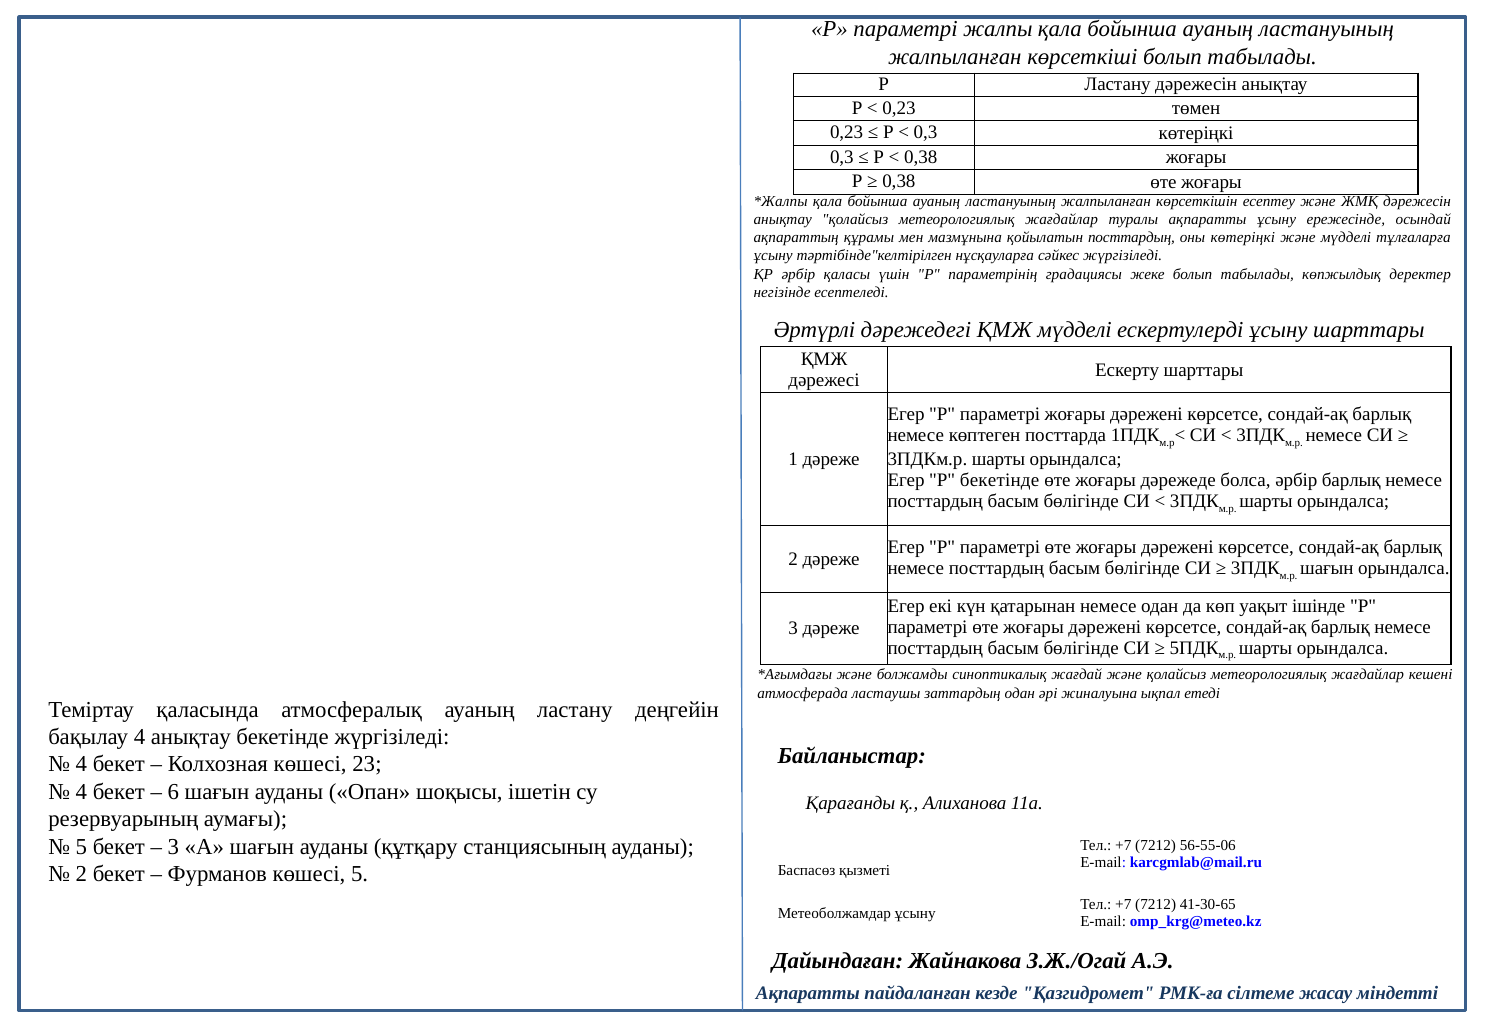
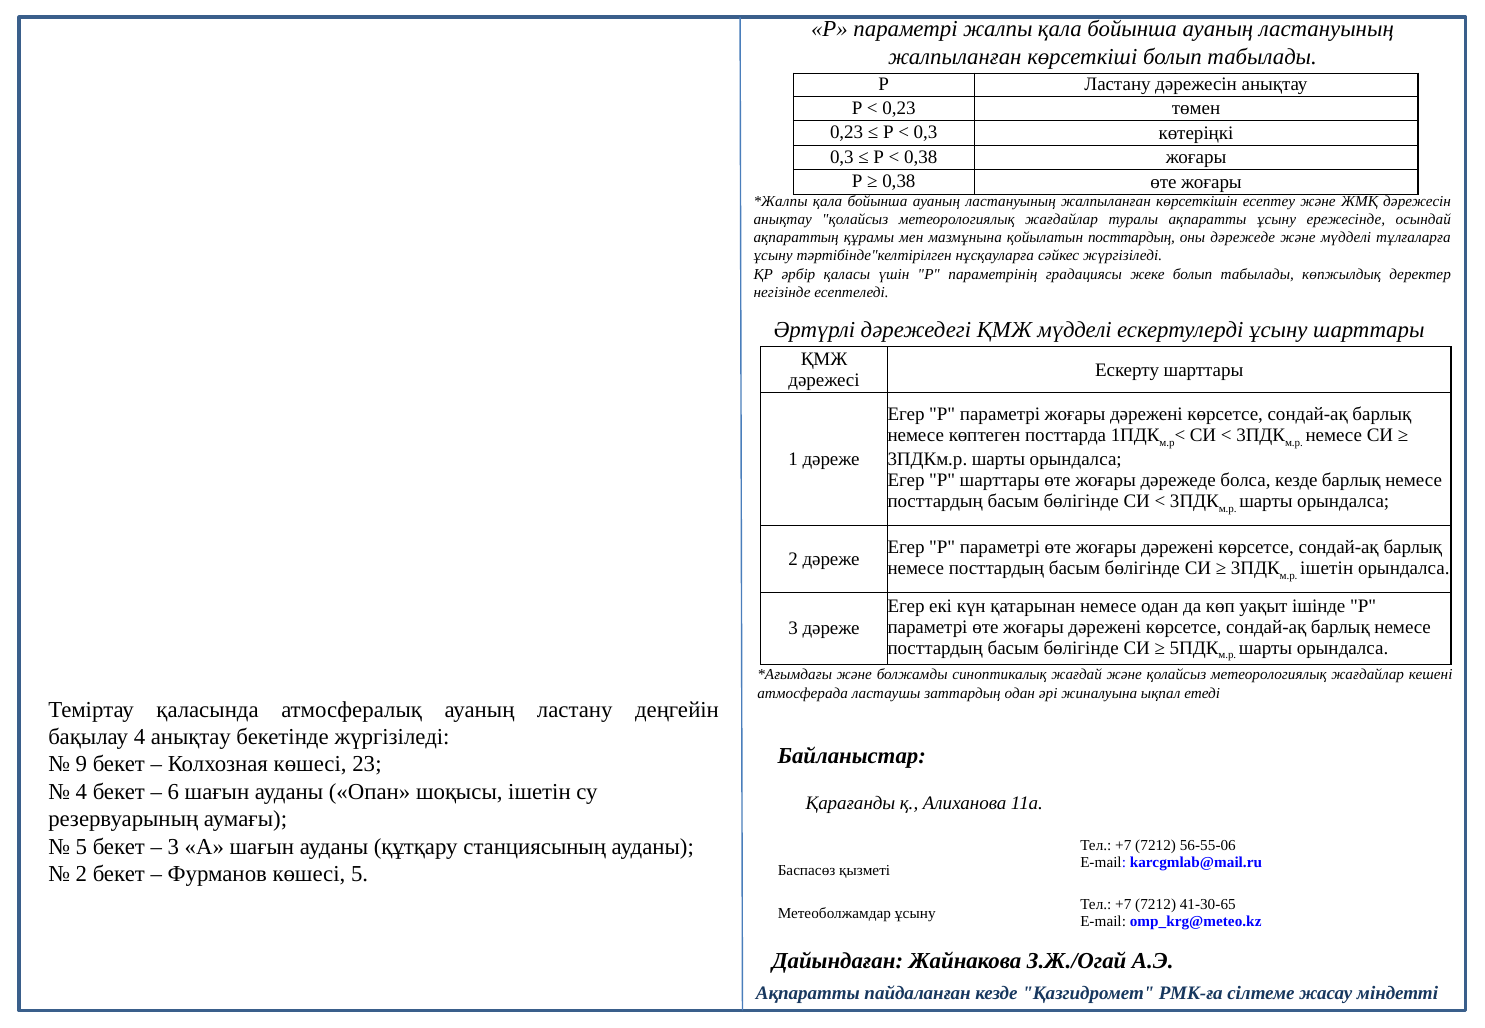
оны көтеріңкі: көтеріңкі -> дәрежеде (1243, 238)
P бекетінде: бекетінде -> шарттары (1000, 480)
болса әрбір: әрбір -> кезде (1296, 480)
шағын: шағын -> ішетін (1327, 568)
4: 4 -> 9 (81, 765)
